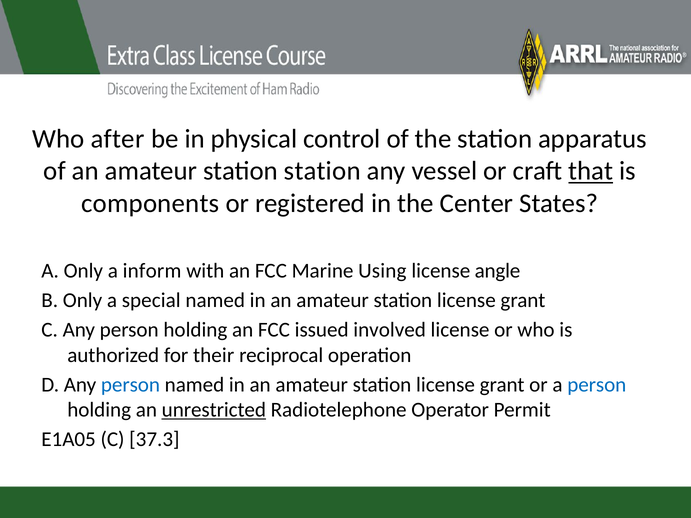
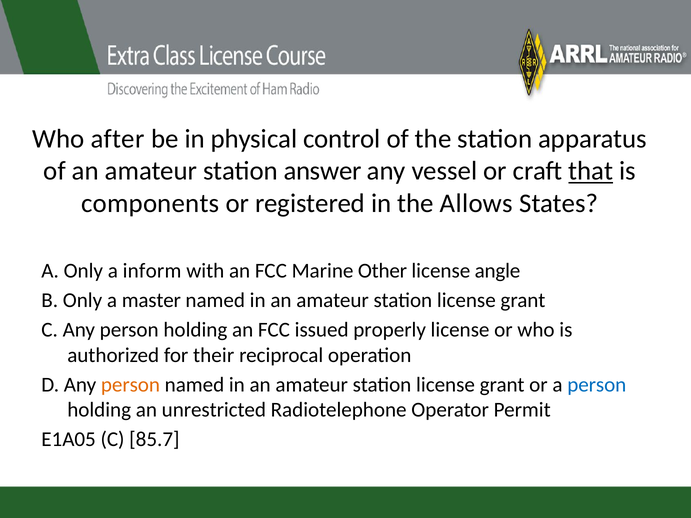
station station: station -> answer (323, 171)
Center: Center -> Allows (476, 203)
Using: Using -> Other (382, 271)
special: special -> master (151, 300)
involved: involved -> properly (390, 330)
person colour: blue -> orange (130, 385)
unrestricted underline: present -> none (214, 410)
37.3: 37.3 -> 85.7 (154, 440)
